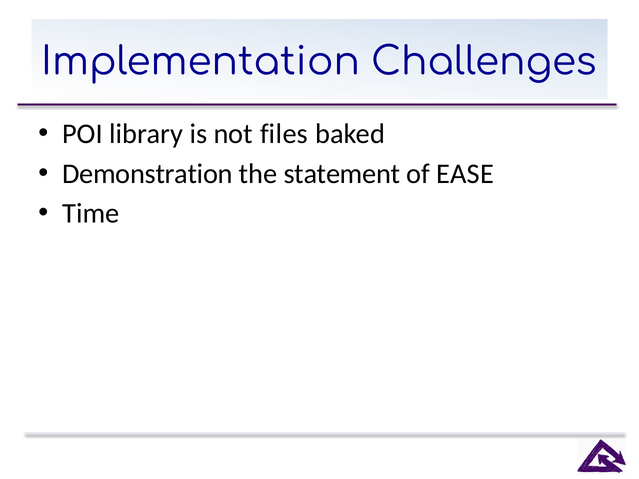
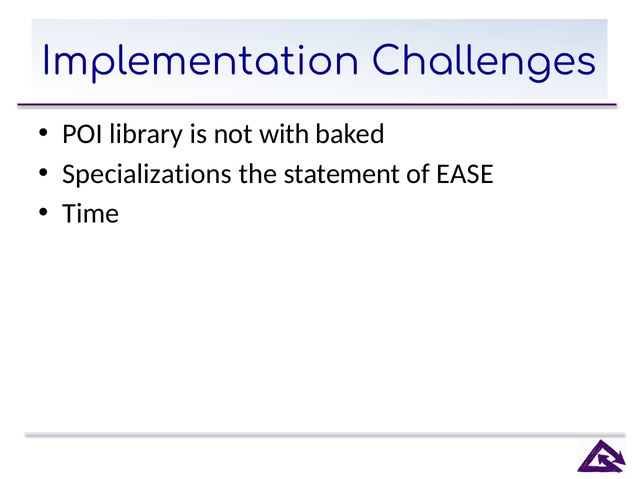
files: files -> with (284, 134)
Demonstration: Demonstration -> Specializations (147, 174)
